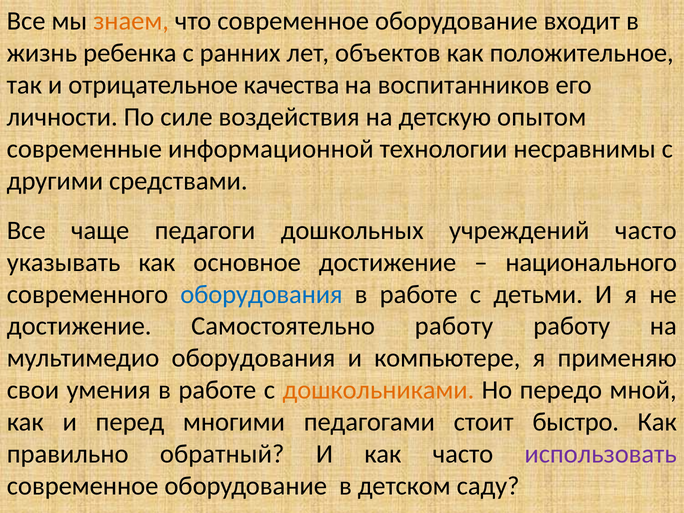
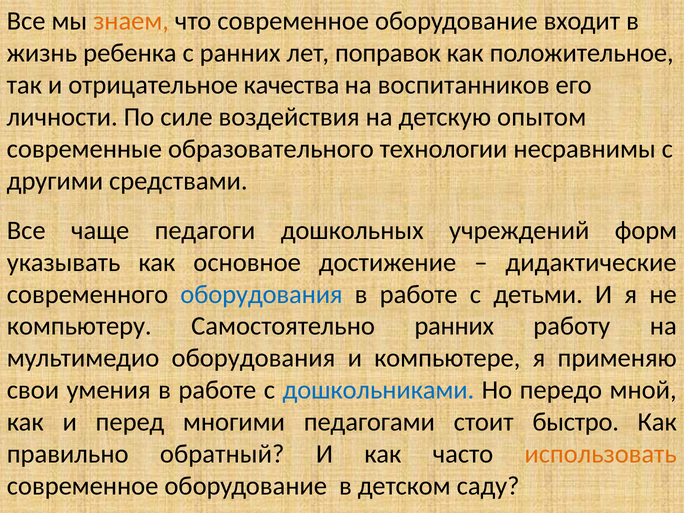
объектов: объектов -> поправок (388, 53)
информационной: информационной -> образовательного (271, 149)
учреждений часто: часто -> форм (646, 230)
национального: национального -> дидактические (591, 262)
достижение: достижение -> компьютеру (79, 326)
Самостоятельно работу: работу -> ранних (454, 326)
дошкольниками colour: orange -> blue (378, 390)
использовать colour: purple -> orange (601, 454)
